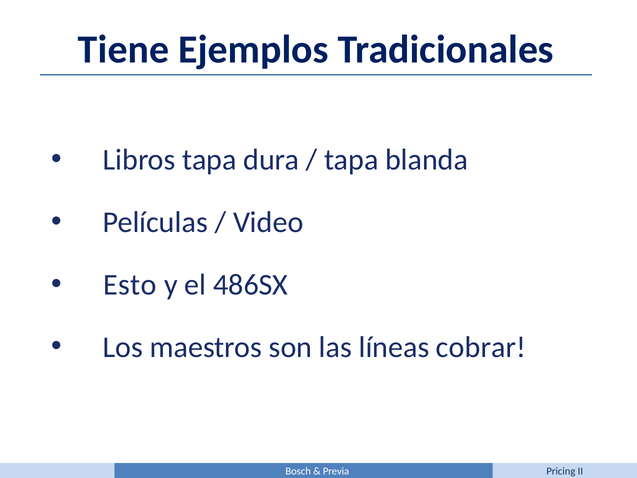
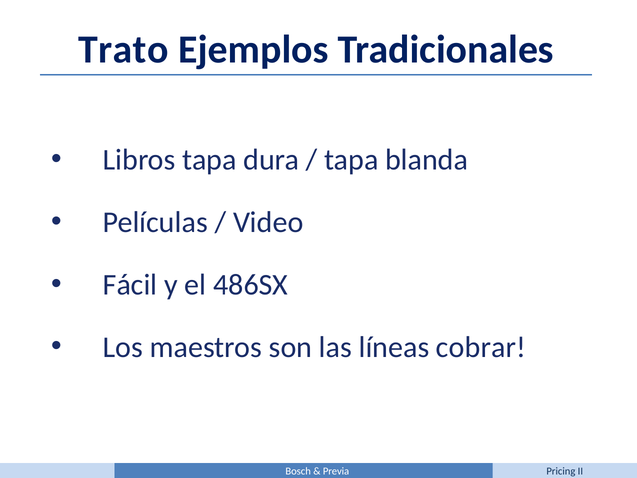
Tiene: Tiene -> Trato (123, 50)
Esto: Esto -> Fácil (130, 285)
